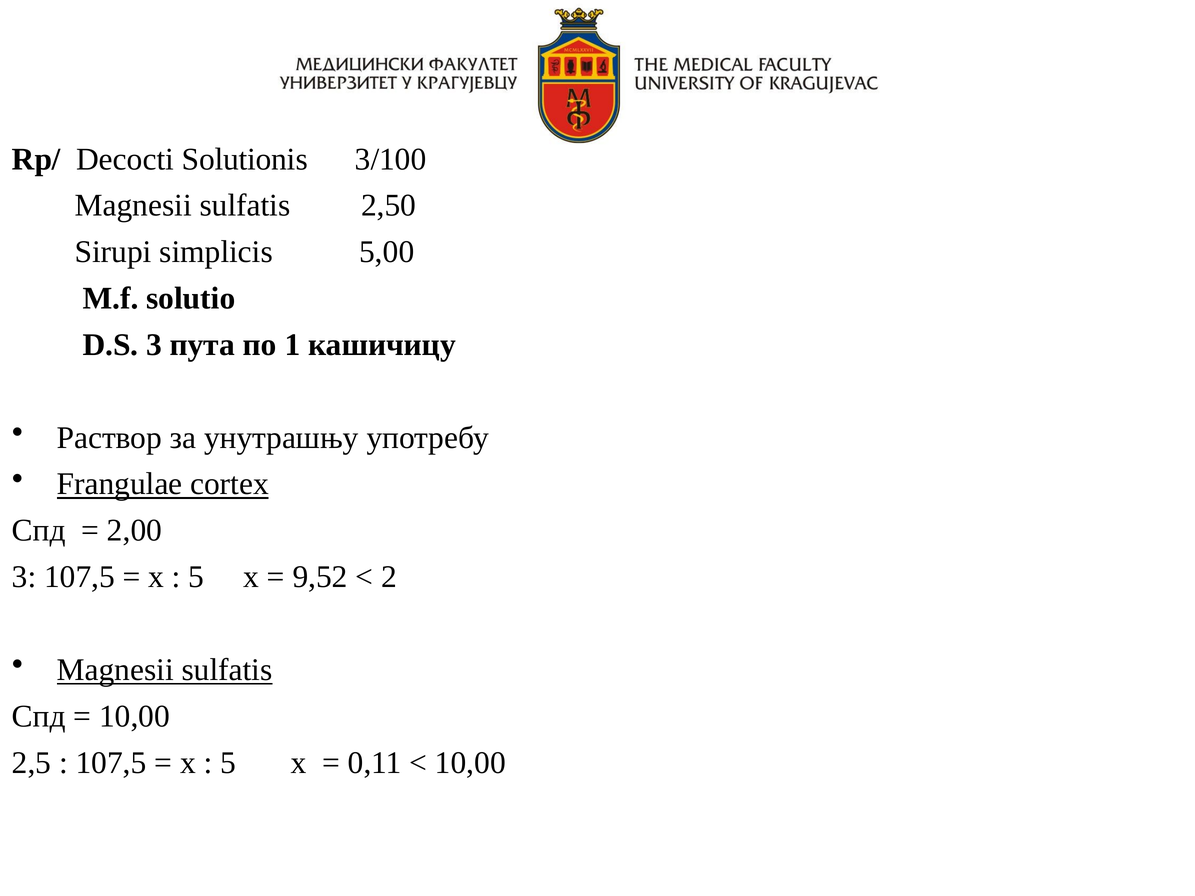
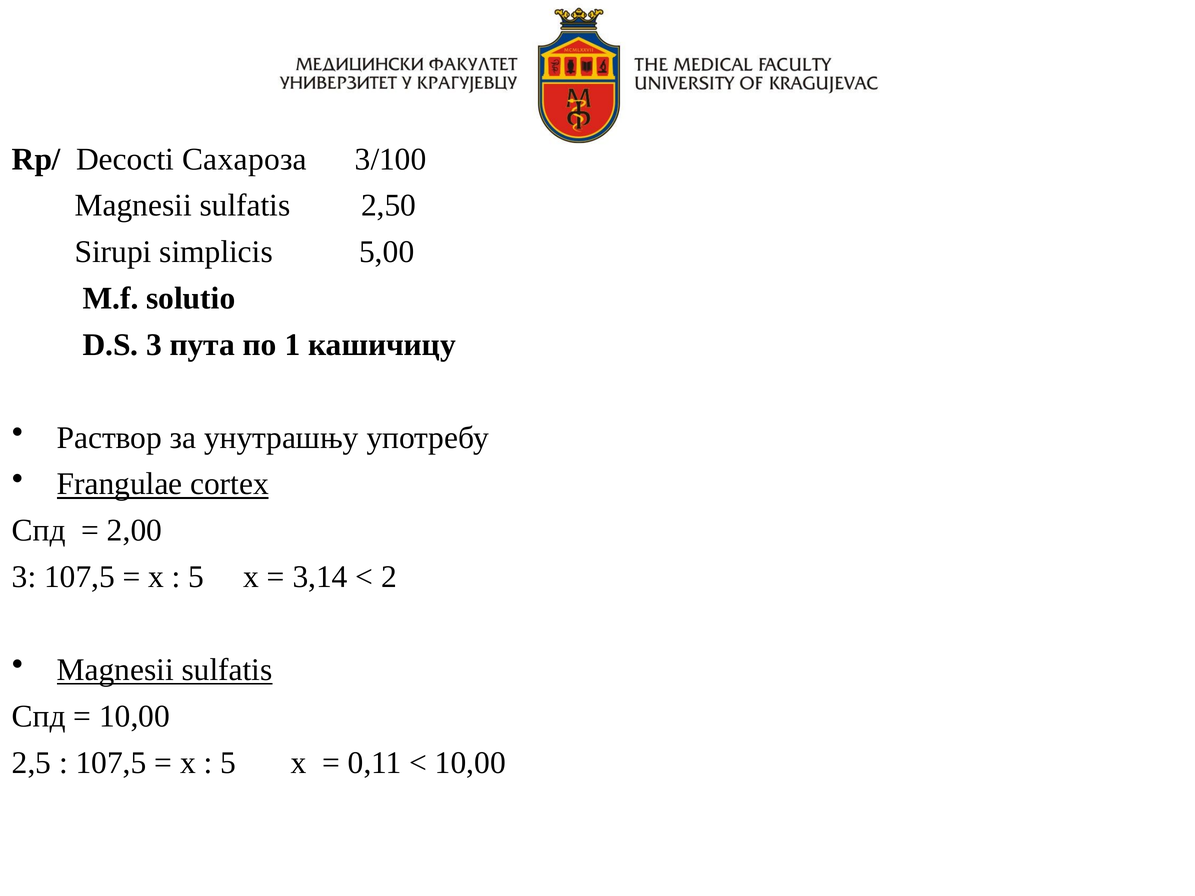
Solutionis: Solutionis -> Сахароза (245, 159)
9,52: 9,52 -> 3,14 (320, 577)
